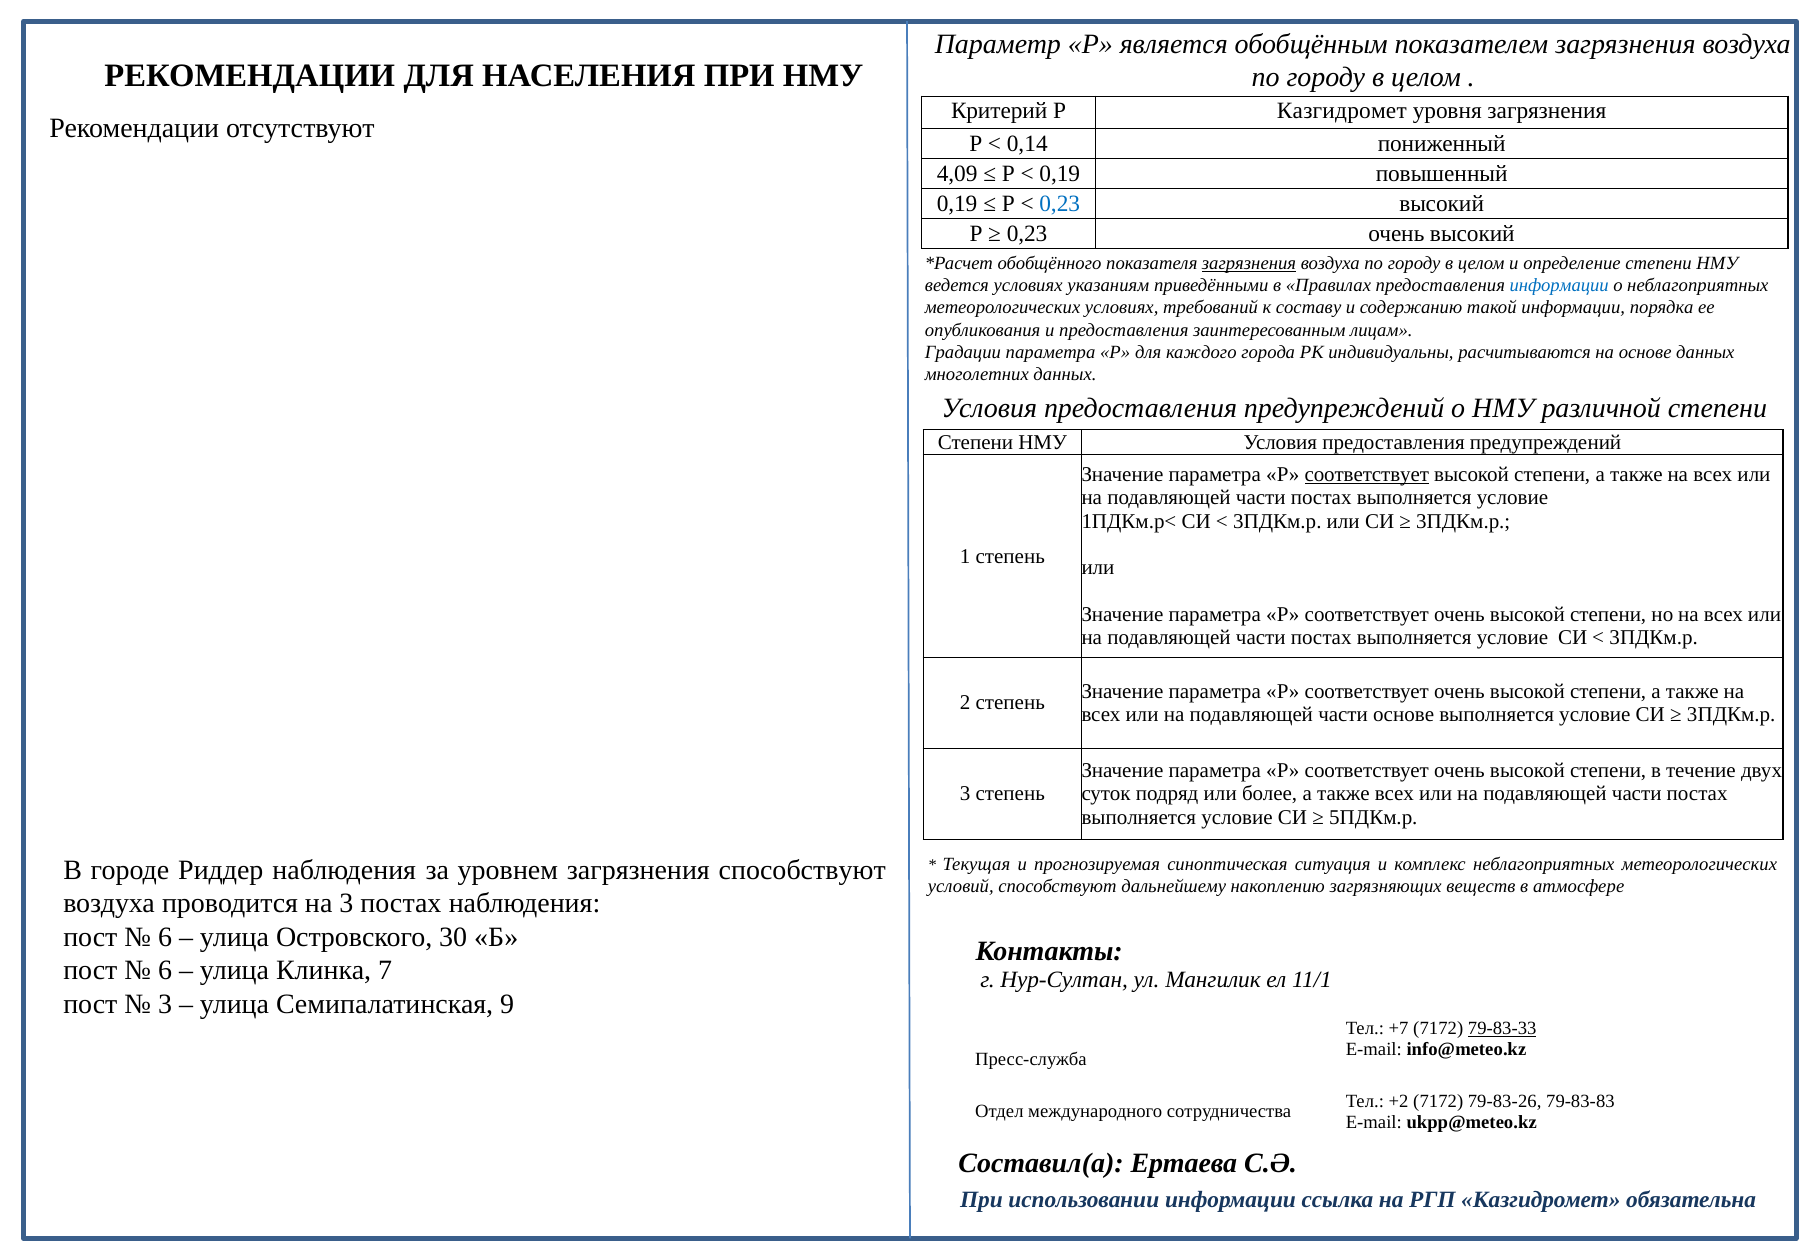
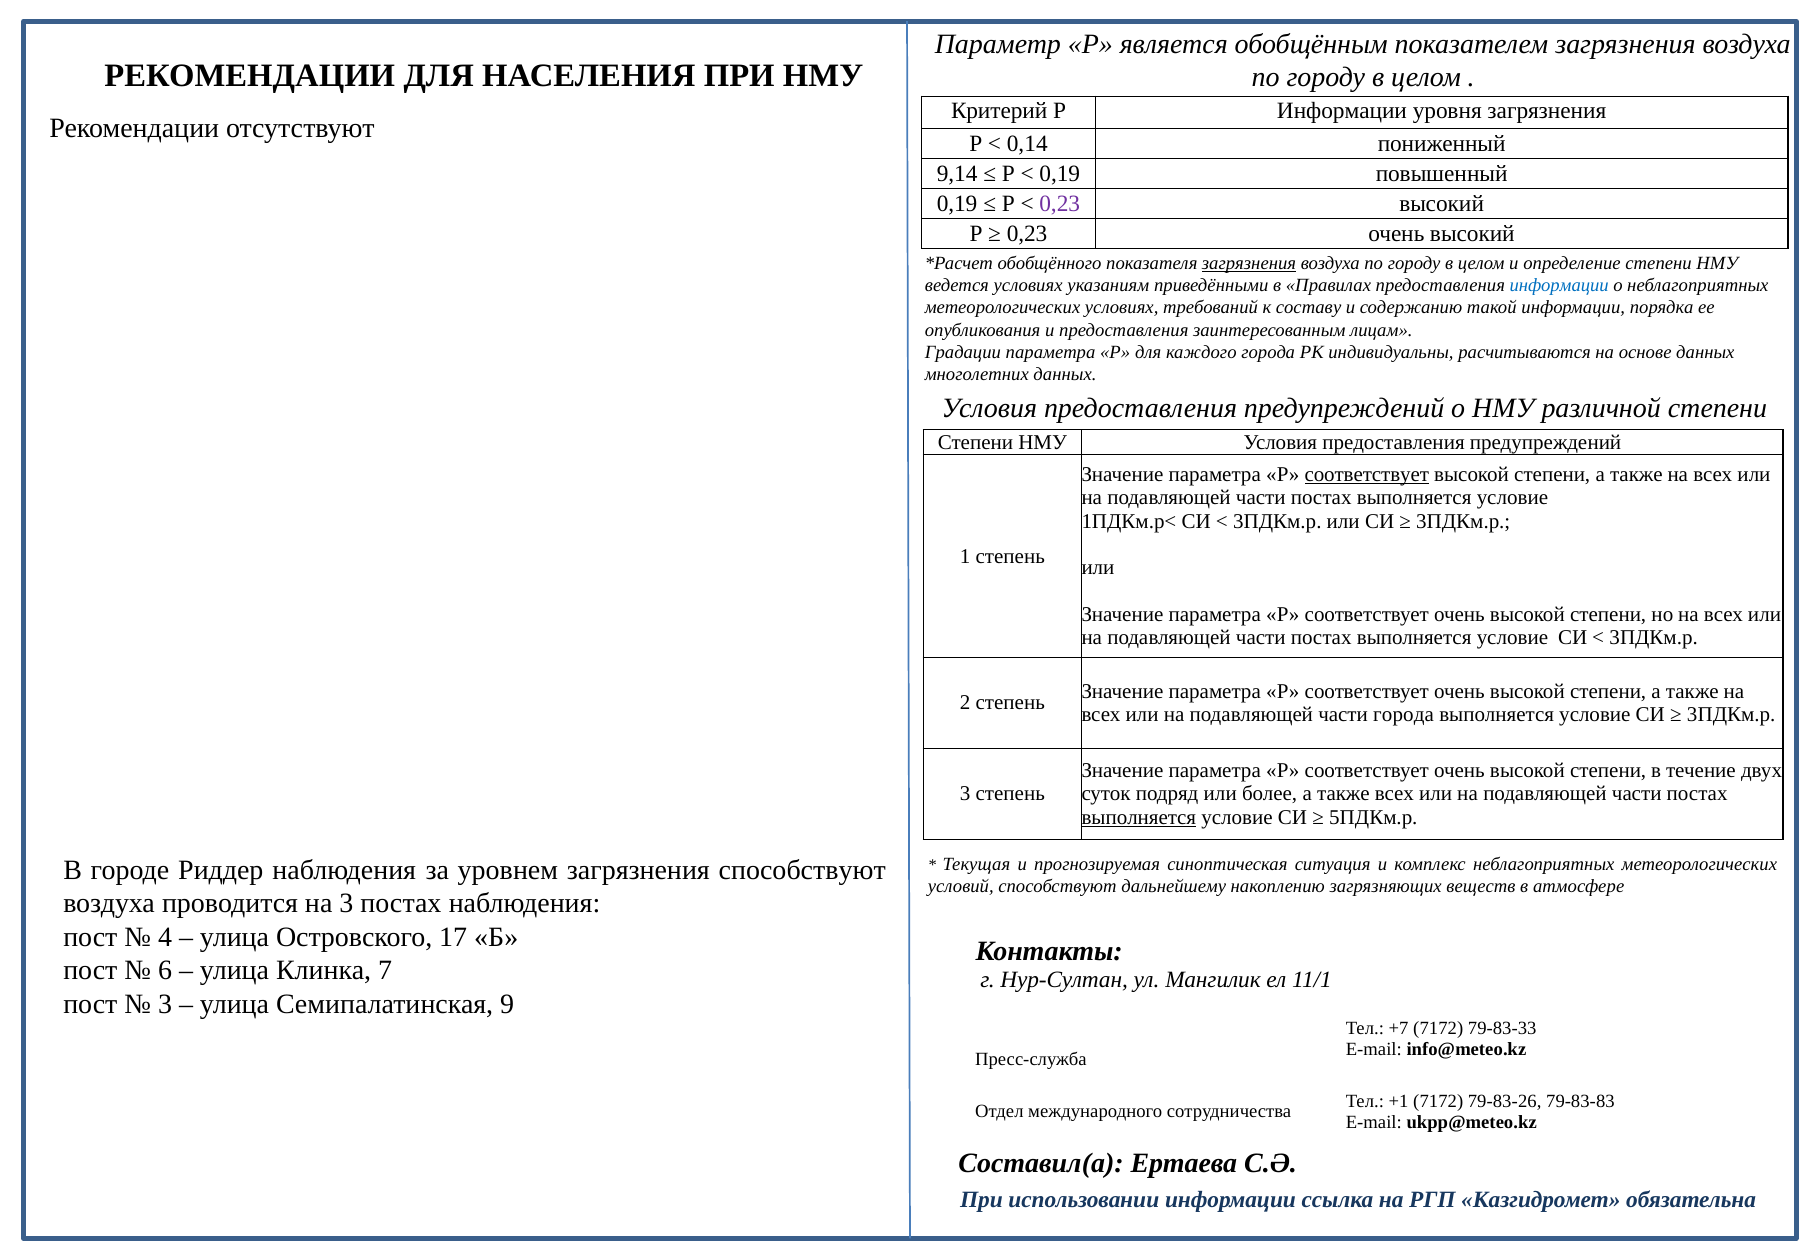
Р Казгидромет: Казгидромет -> Информации (1342, 111)
4,09: 4,09 -> 9,14 (957, 173)
0,23 colour: blue -> purple (1060, 203)
части основе: основе -> города (1404, 714)
выполняется underline: none -> present (1139, 817)
6: 6 -> 4 (165, 937)
30: 30 -> 17 (453, 937)
79-83-33 underline: present -> none (1502, 1029)
+2: +2 -> +1 (1399, 1101)
